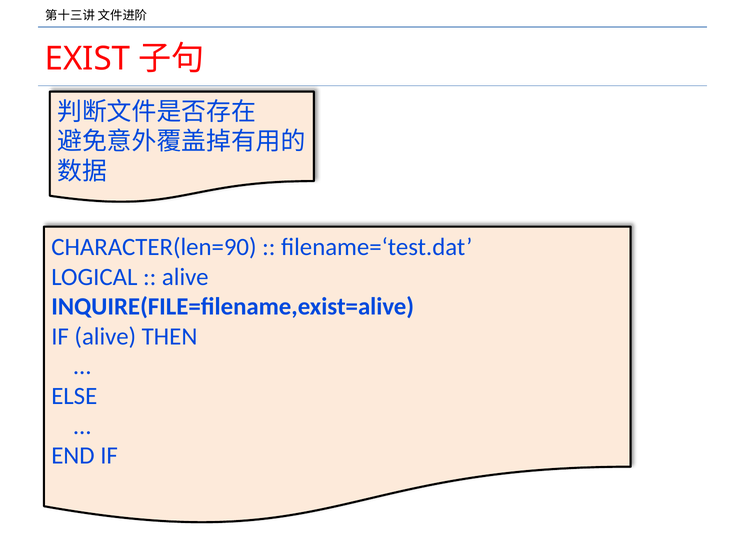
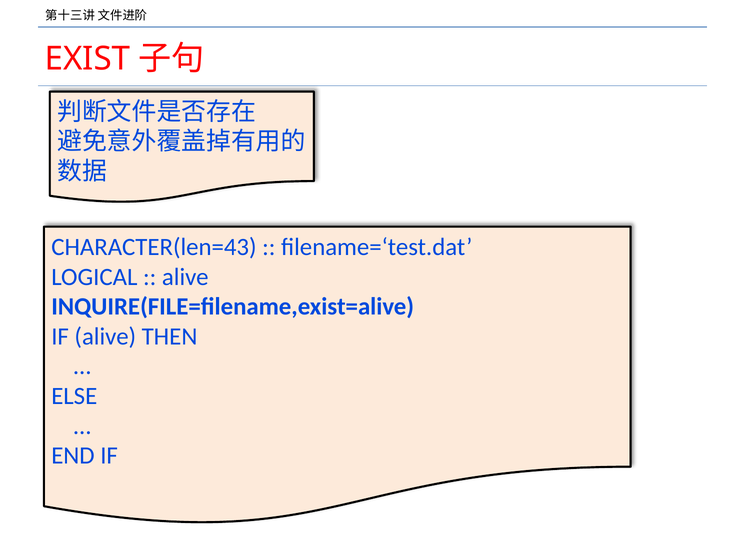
CHARACTER(len=90: CHARACTER(len=90 -> CHARACTER(len=43 (154, 247)
